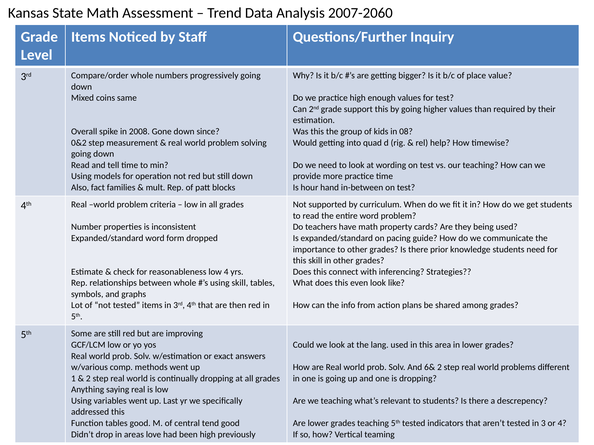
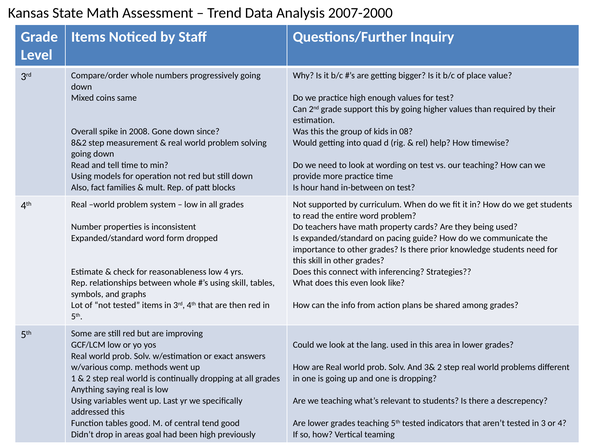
2007-2060: 2007-2060 -> 2007-2000 (360, 13)
0&2: 0&2 -> 8&2 (79, 143)
criteria: criteria -> system (163, 205)
6&: 6& -> 3& (430, 368)
love: love -> goal (154, 435)
